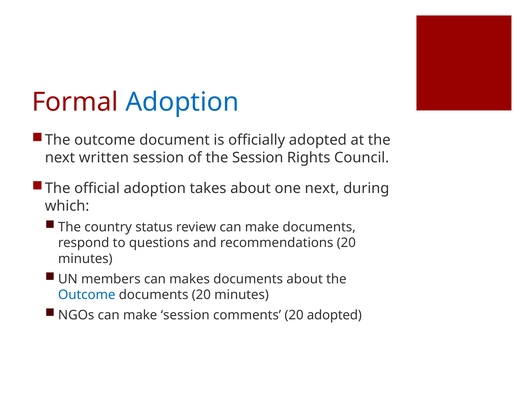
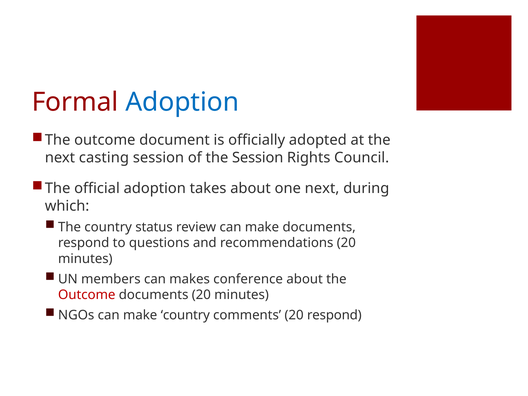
written: written -> casting (104, 158)
makes documents: documents -> conference (248, 279)
Outcome colour: blue -> red (87, 295)
make session: session -> country (185, 315)
20 adopted: adopted -> respond (334, 315)
